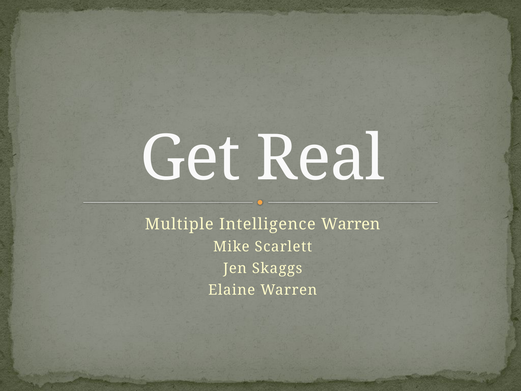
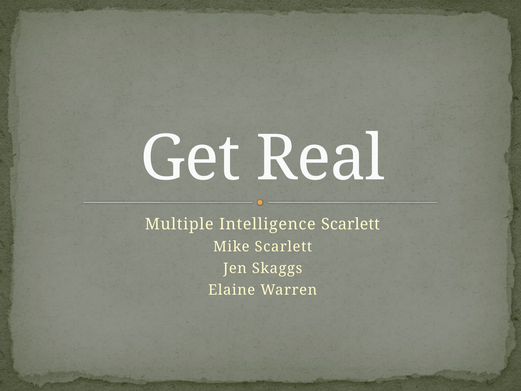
Intelligence Warren: Warren -> Scarlett (350, 224)
